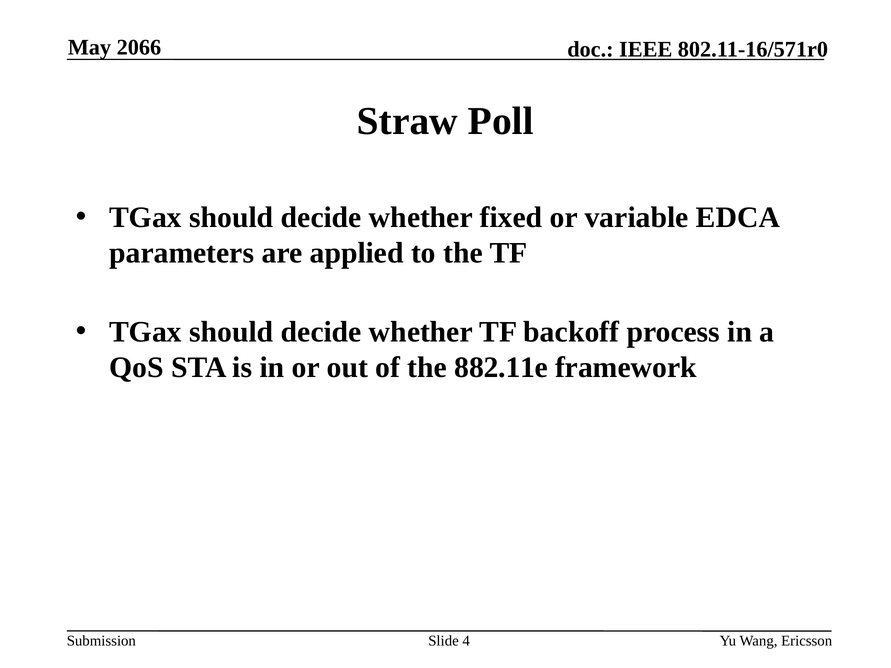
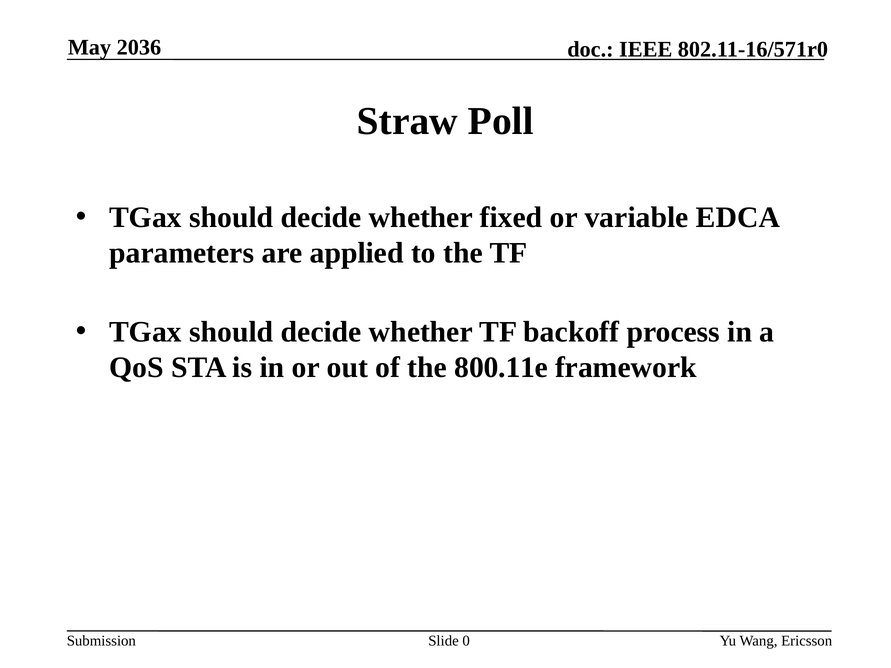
2066: 2066 -> 2036 (139, 47)
882.11e: 882.11e -> 800.11e (501, 368)
4: 4 -> 0 (466, 641)
